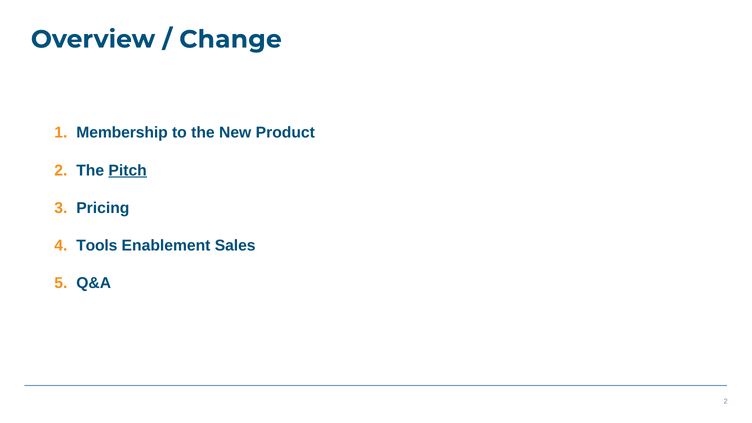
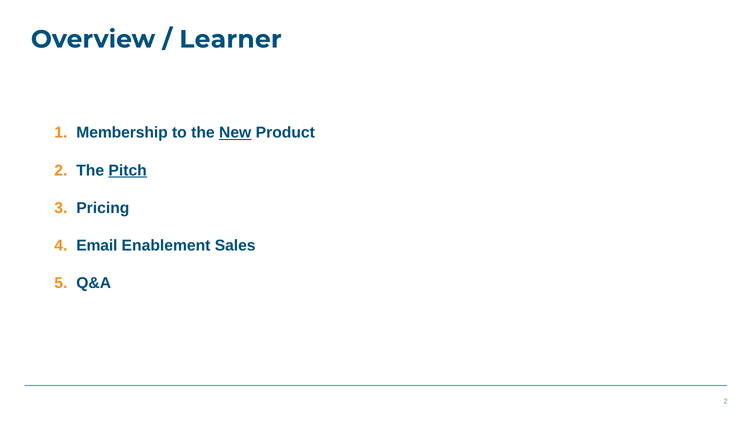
Change: Change -> Learner (230, 39)
New underline: none -> present (235, 133)
Tools: Tools -> Email (97, 246)
